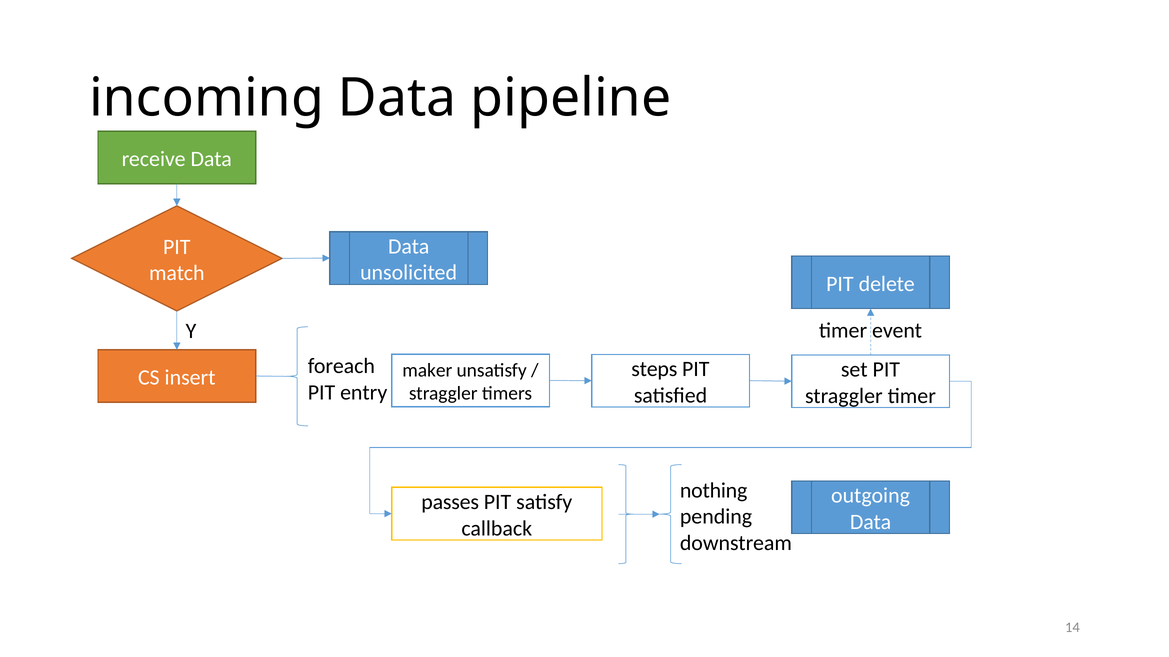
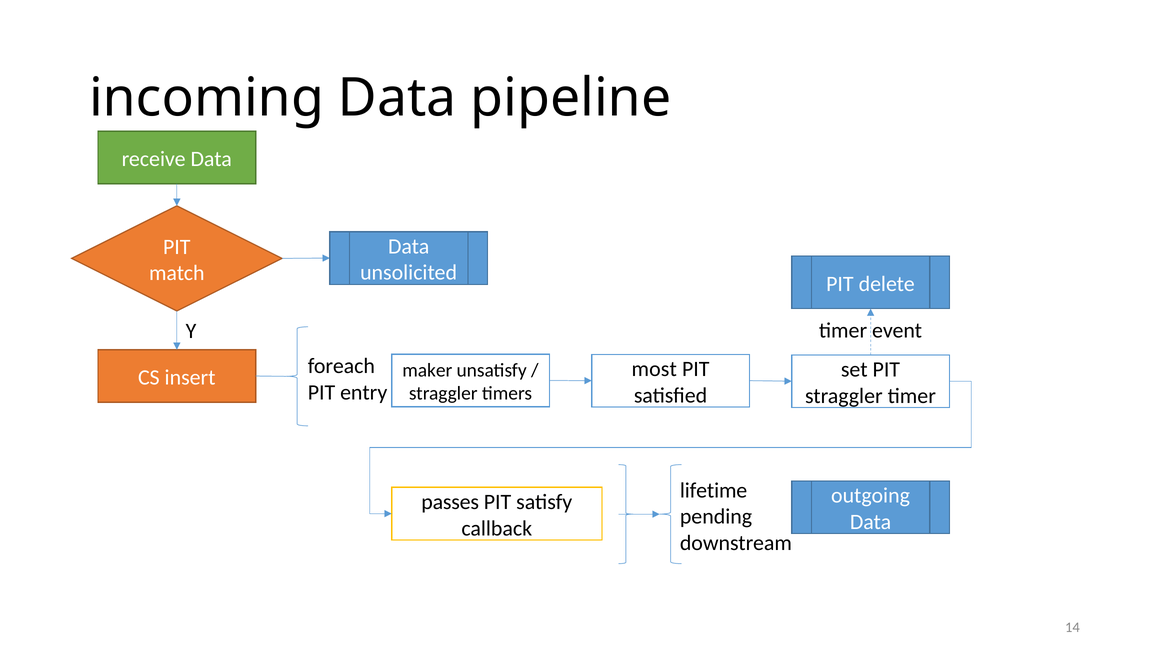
steps: steps -> most (654, 369)
nothing: nothing -> lifetime (714, 491)
